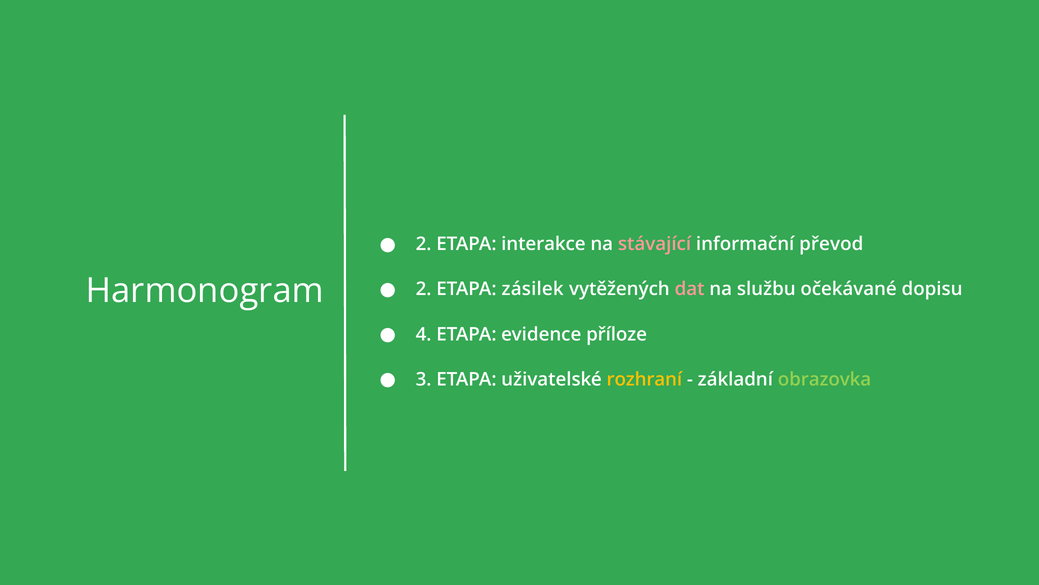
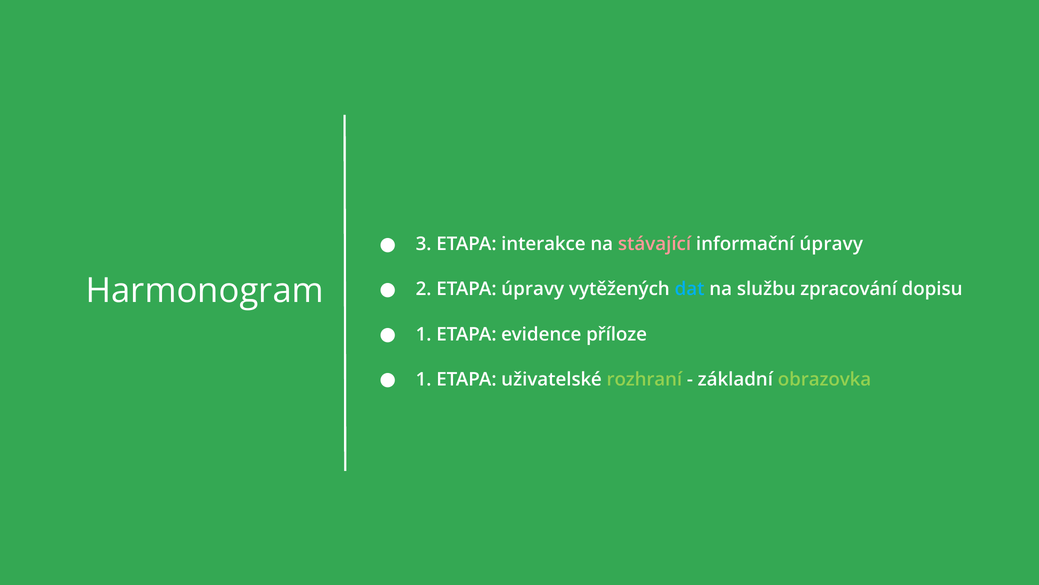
2: 2 -> 3 (424, 244)
informační převod: převod -> úpravy (831, 244)
ETAPA zásilek: zásilek -> úpravy (533, 289)
dat colour: pink -> light blue (690, 289)
očekávané: očekávané -> zpracování (849, 289)
4: 4 -> 1 (424, 334)
3: 3 -> 1 (424, 379)
rozhraní colour: yellow -> light green (644, 379)
